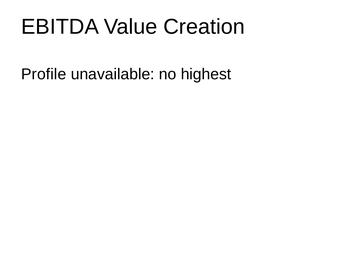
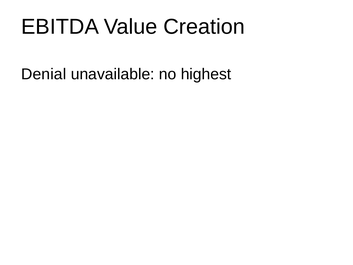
Profile: Profile -> Denial (44, 74)
